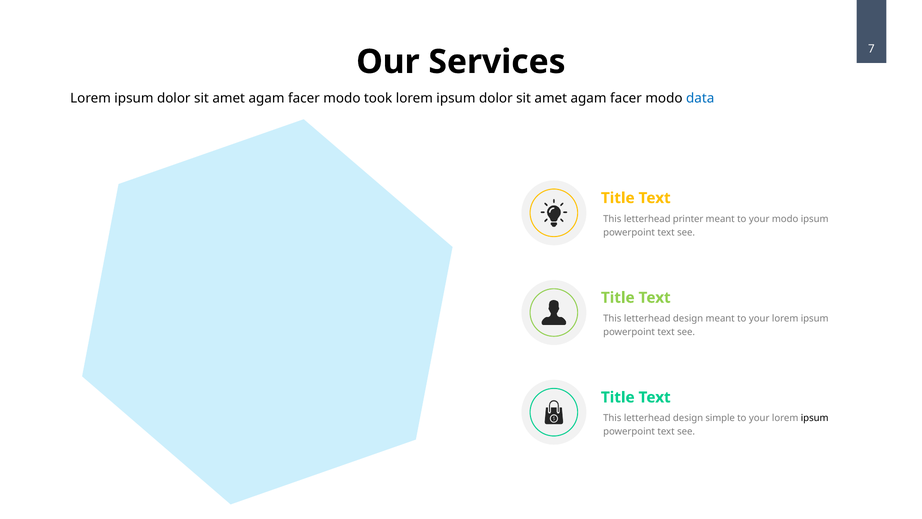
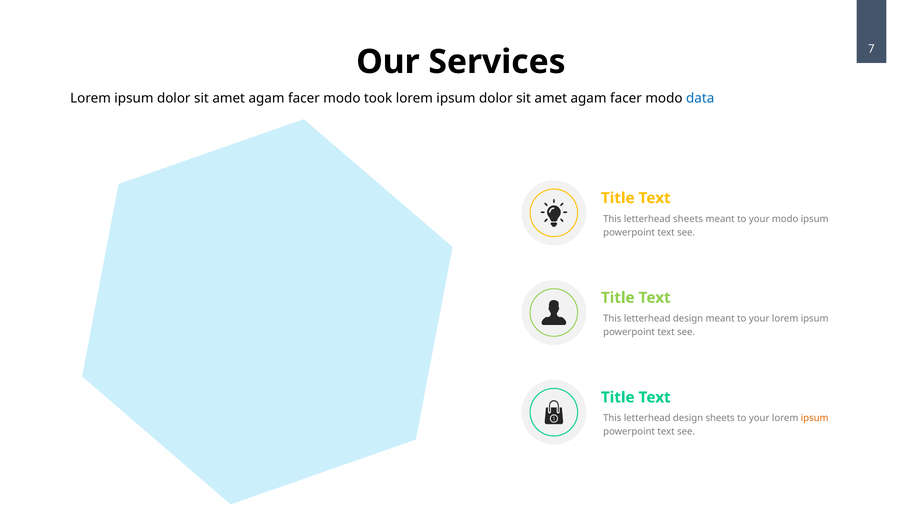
letterhead printer: printer -> sheets (688, 219)
design simple: simple -> sheets (720, 418)
ipsum colour: black -> orange (815, 418)
